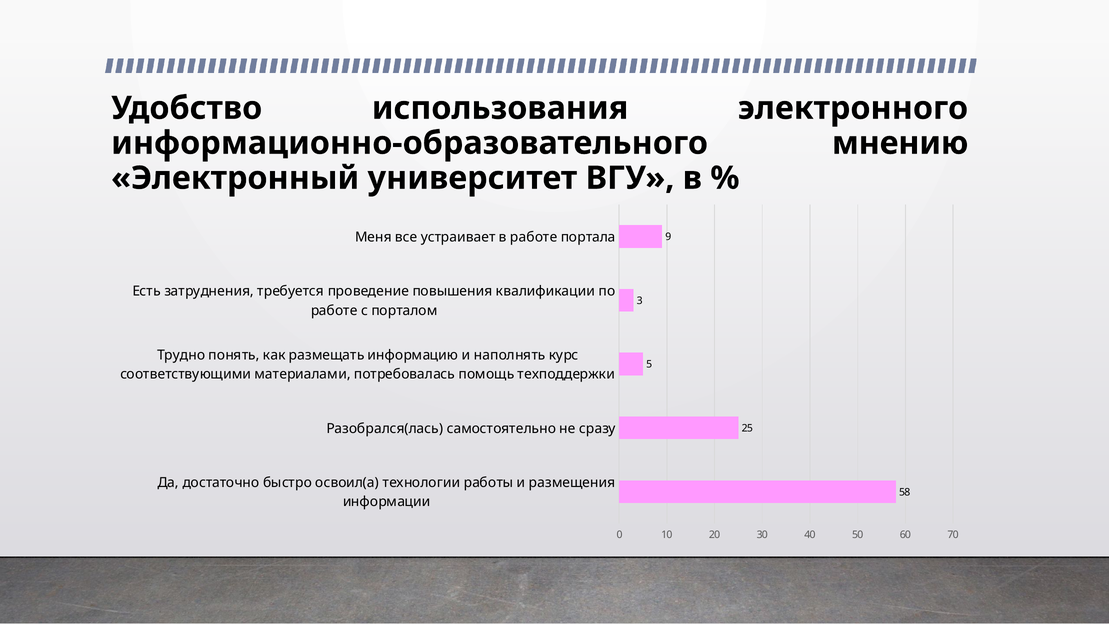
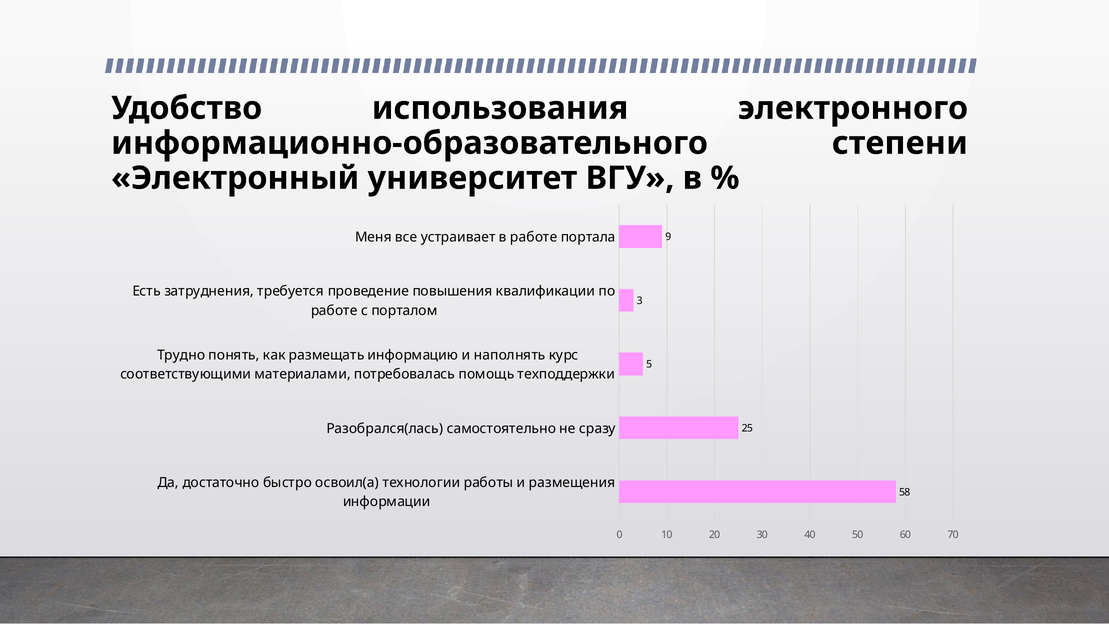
мнению: мнению -> степени (900, 143)
